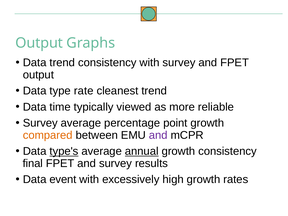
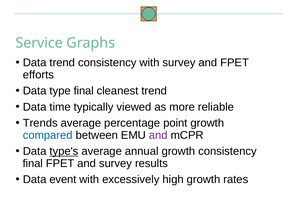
Output: Output -> Service (39, 43)
output: output -> efforts (38, 75)
type rate: rate -> final (84, 91)
Survey: Survey -> Trends (40, 123)
compared colour: orange -> blue (48, 135)
annual underline: present -> none (142, 151)
